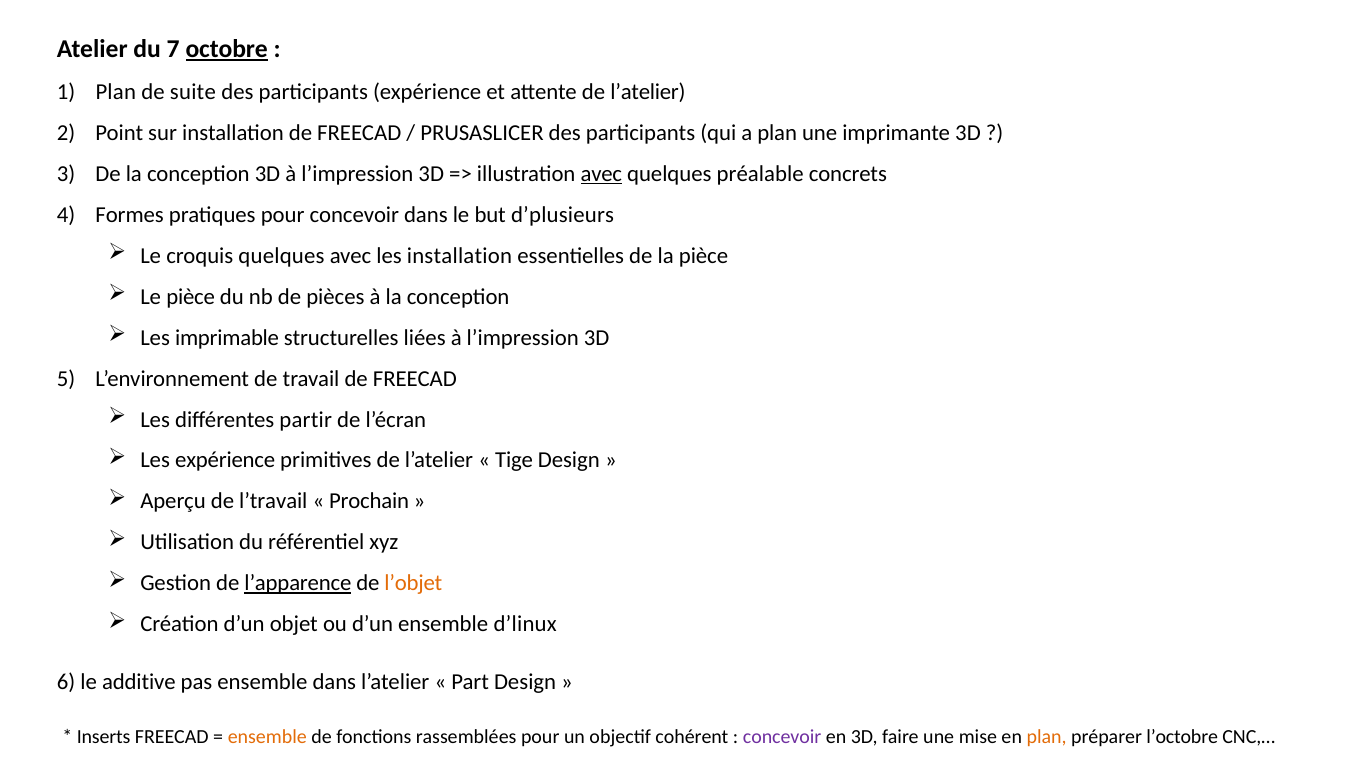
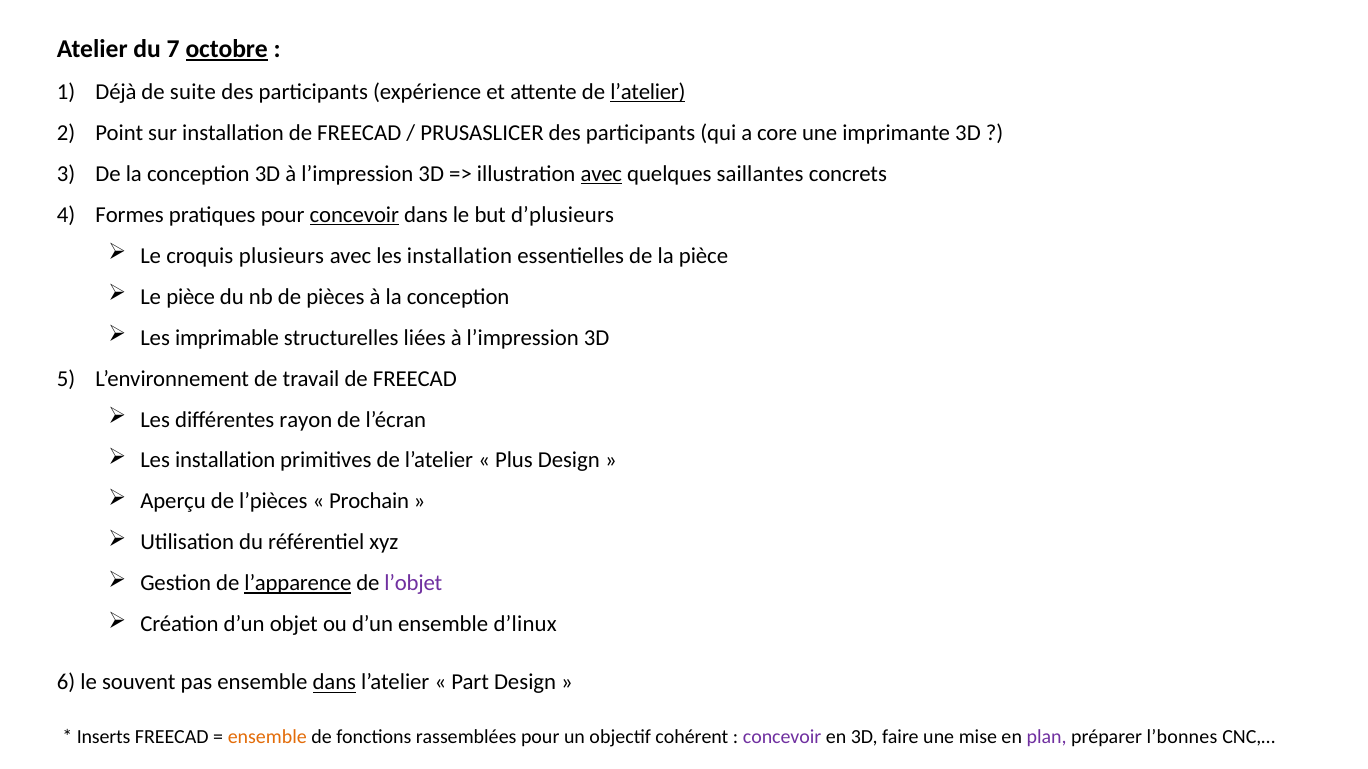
Plan: Plan -> Déjà (116, 92)
l’atelier underline: none -> present (648, 92)
a plan: plan -> core (777, 133)
préalable: préalable -> saillantes (760, 174)
concevoir underline: none -> present (354, 215)
croquis quelques: quelques -> plusieurs (282, 256)
partir: partir -> rayon (306, 420)
expérience: expérience -> installation (225, 461)
Tige: Tige -> Plus (514, 461)
l’travail: l’travail -> l’pièces (273, 502)
l’objet colour: orange -> purple (413, 584)
additive: additive -> souvent (139, 683)
dans underline: none -> present (334, 683)
plan colour: orange -> purple (1047, 738)
l’octobre: l’octobre -> l’bonnes (1182, 738)
